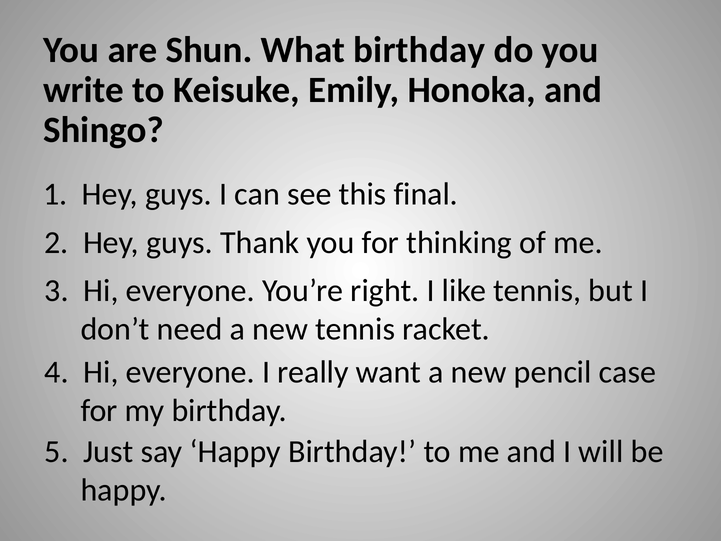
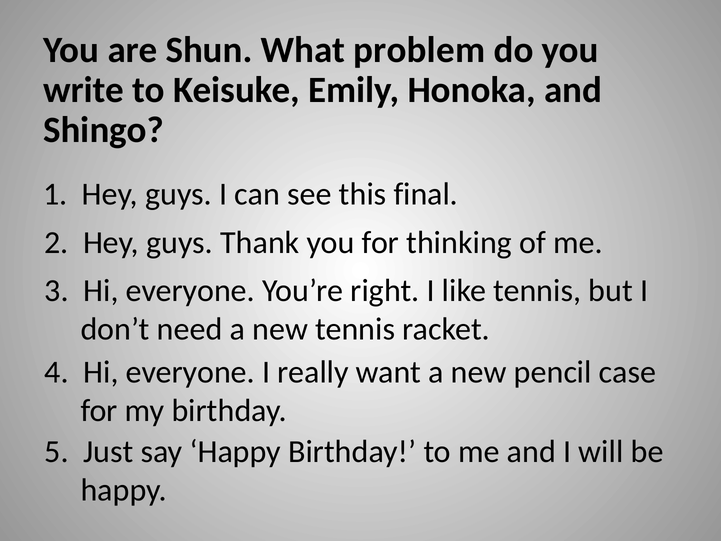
What birthday: birthday -> problem (419, 50)
